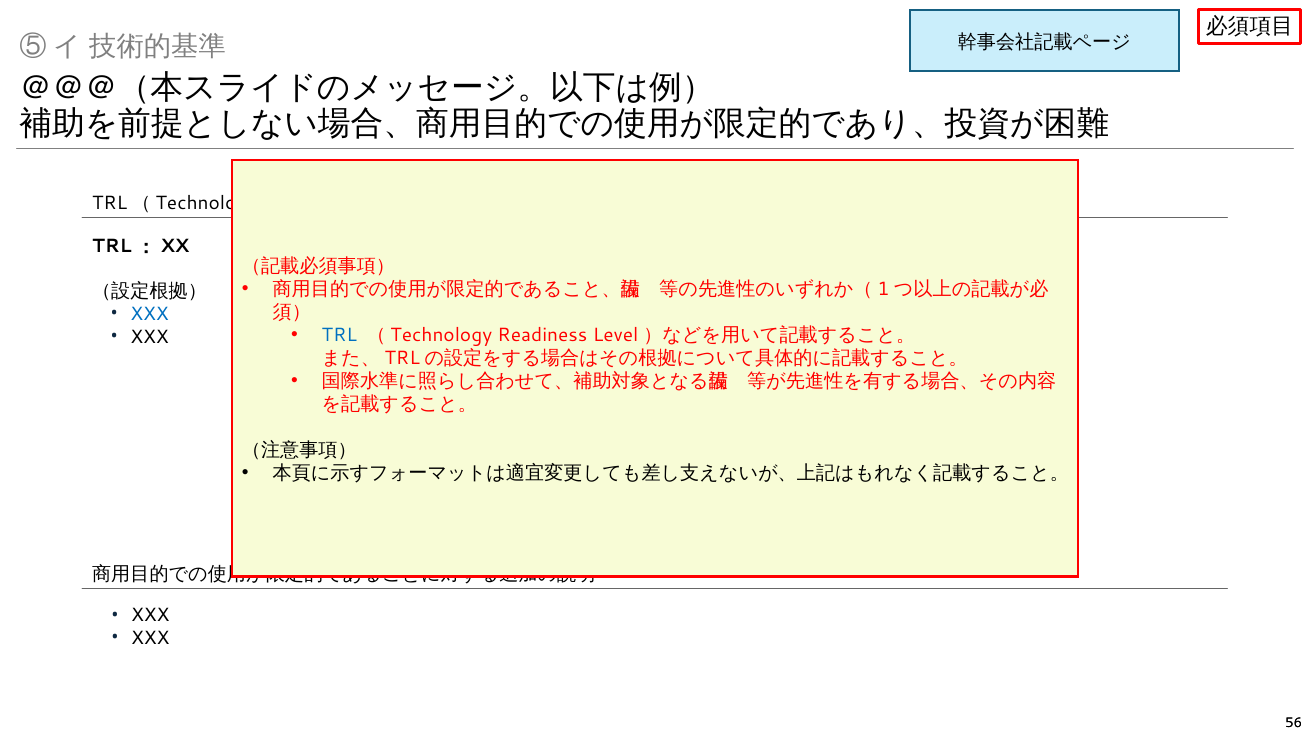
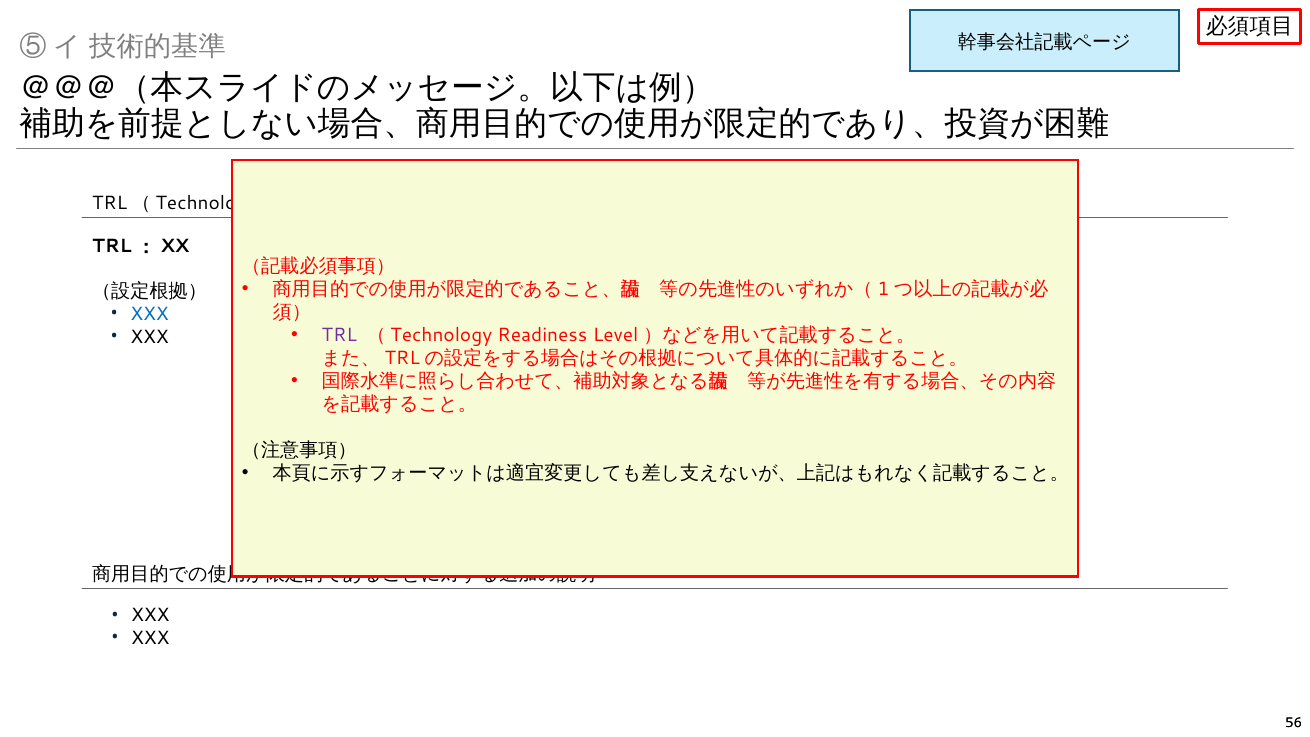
TRL colour: blue -> purple (339, 335)
